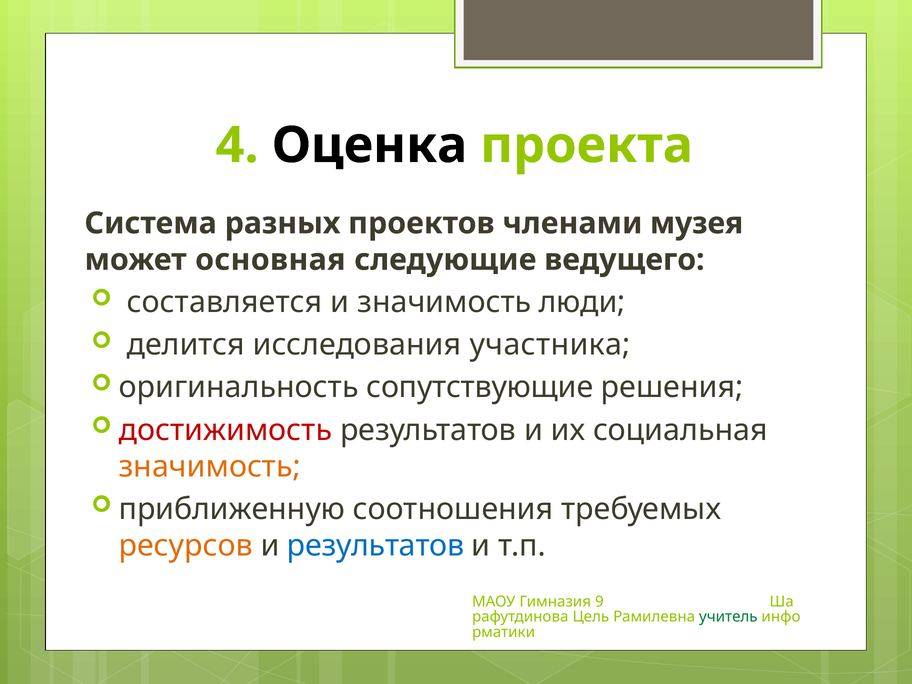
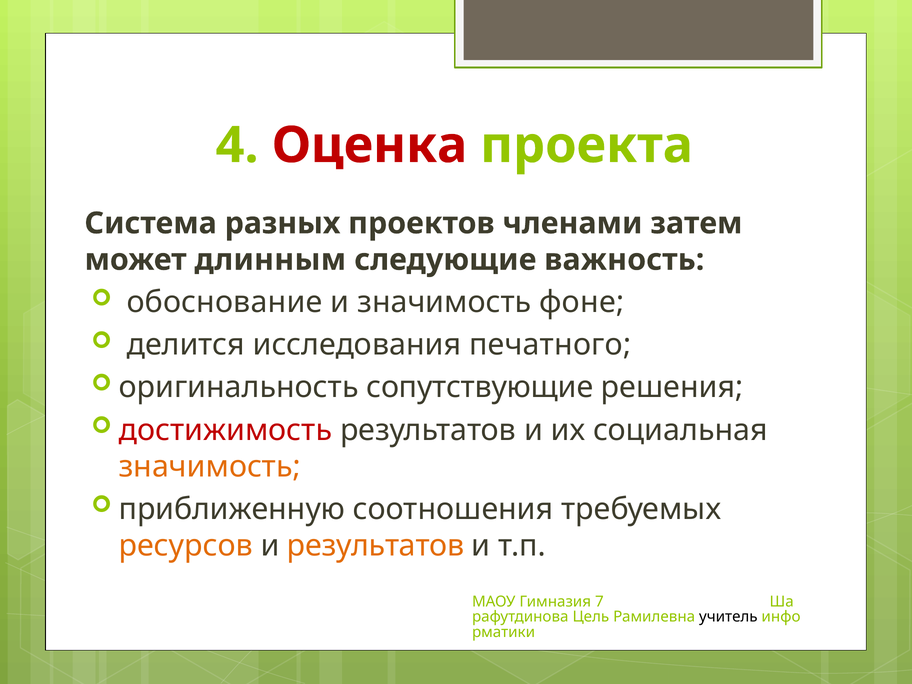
Оценка colour: black -> red (370, 145)
музея: музея -> затем (696, 223)
основная: основная -> длинным (270, 260)
ведущего: ведущего -> важность (624, 260)
составляется: составляется -> обоснование (224, 302)
люди: люди -> фоне (582, 302)
участника: участника -> печатного (550, 345)
результатов colour: blue -> orange (376, 545)
9: 9 -> 7 (599, 602)
учитель colour: green -> black (728, 617)
